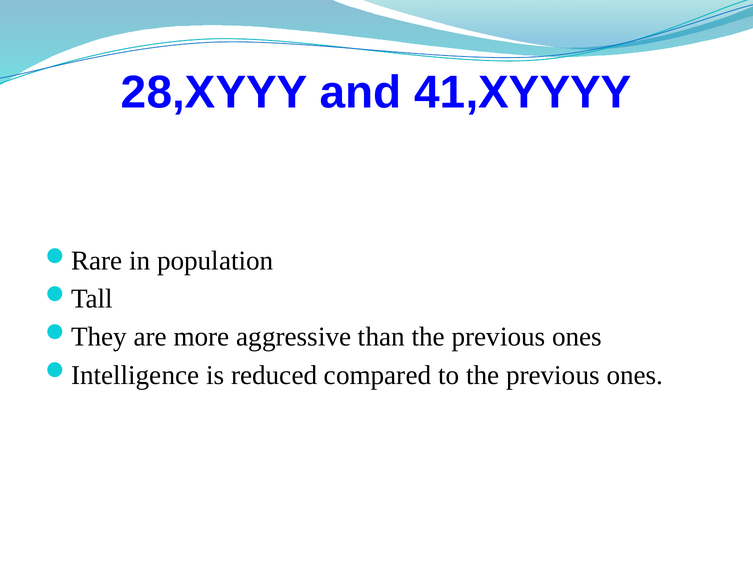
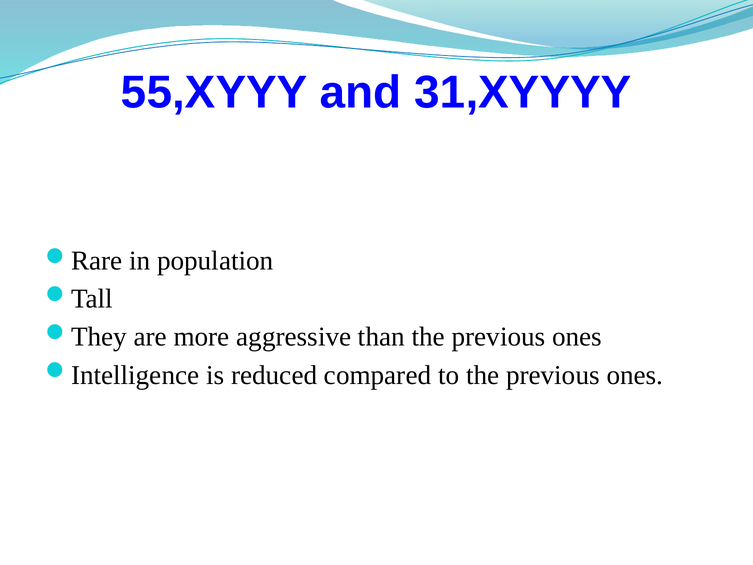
28,XYYY: 28,XYYY -> 55,XYYY (214, 92)
41,XYYYY: 41,XYYYY -> 31,XYYYY (523, 92)
